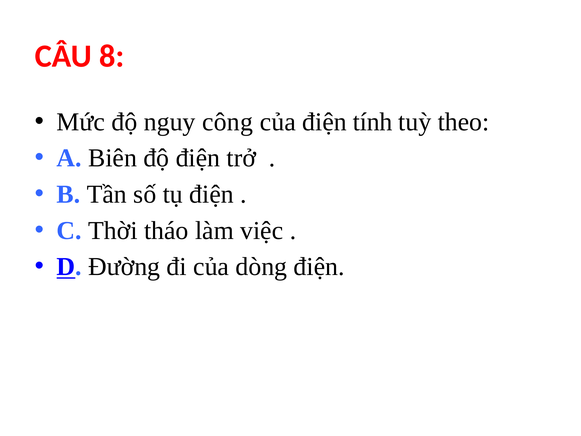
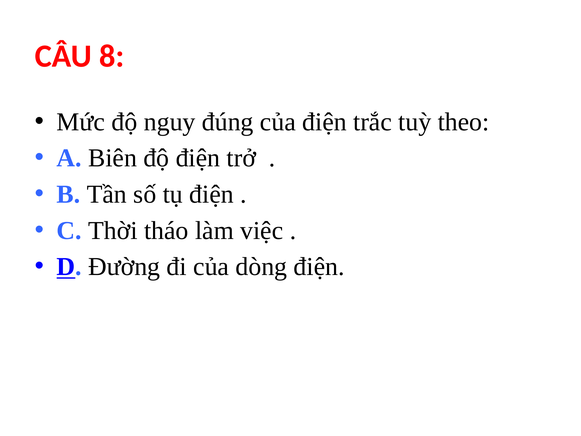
công: công -> đúng (228, 122)
tính: tính -> trắc (373, 122)
